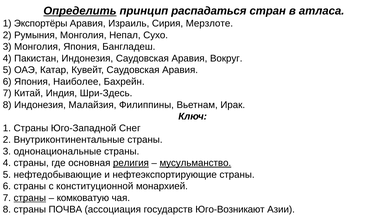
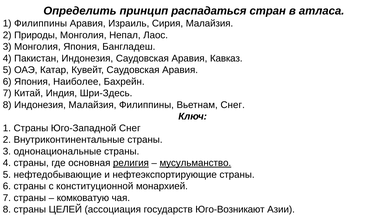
Определить underline: present -> none (80, 11)
1 Экспортёры: Экспортёры -> Филиппины (41, 23)
Сирия Мерзлоте: Мерзлоте -> Малайзия (209, 23)
Румыния: Румыния -> Природы (36, 35)
Сухо: Сухо -> Лаос (156, 35)
Вокруг: Вокруг -> Кавказ (226, 58)
Вьетнам Ирак: Ирак -> Снег (233, 105)
страны underline: present -> none (30, 198)
ПОЧВА: ПОЧВА -> ЦЕЛЕЙ (65, 210)
